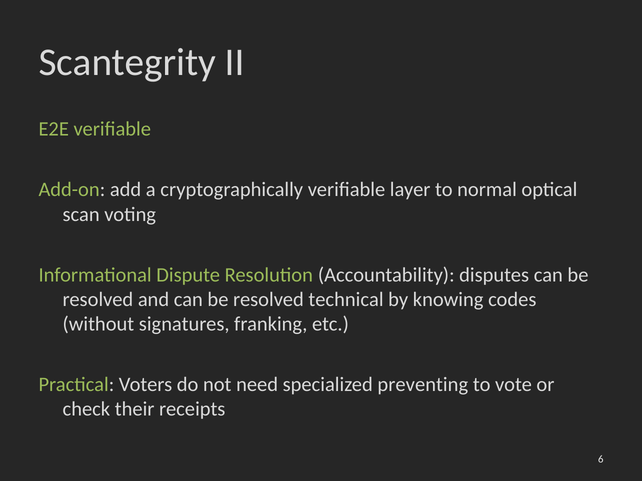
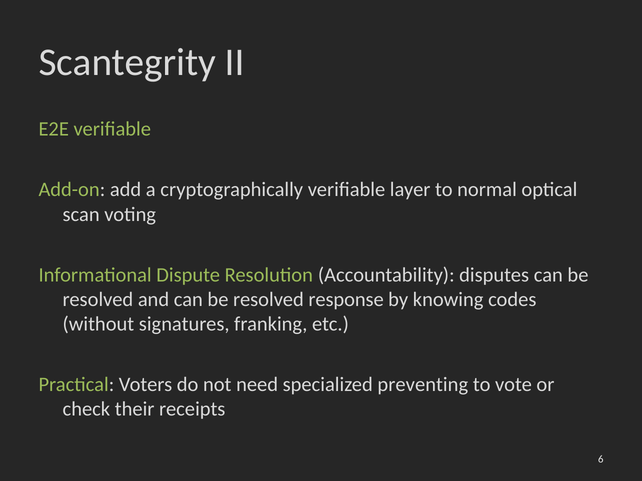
technical: technical -> response (346, 300)
